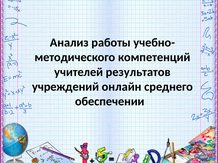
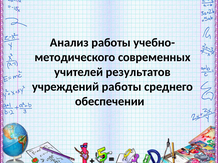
компетенций: компетенций -> современных (154, 57)
учреждений онлайн: онлайн -> работы (122, 87)
